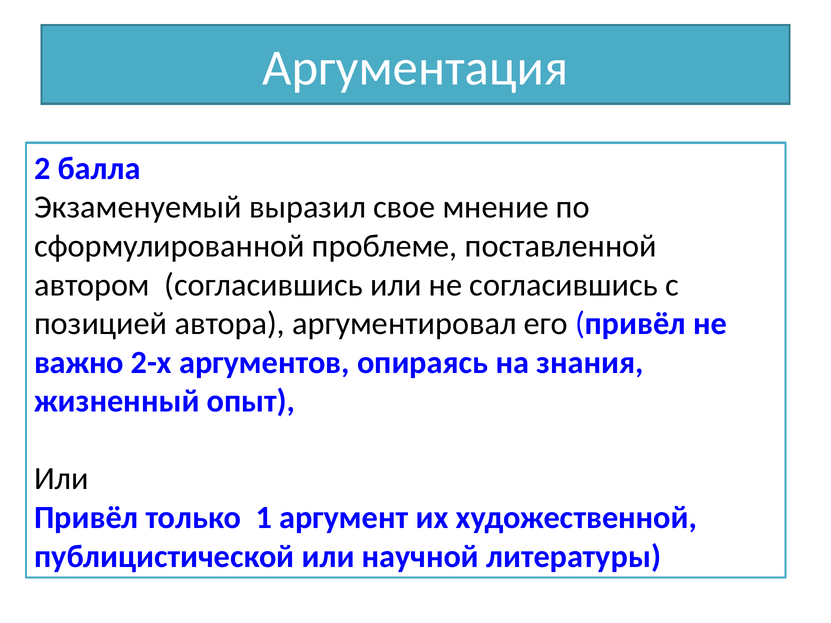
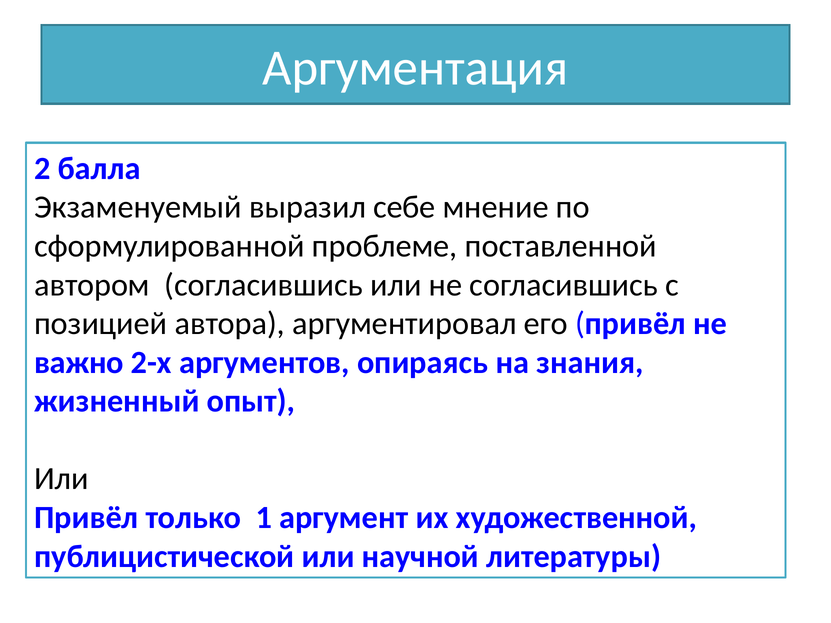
свое: свое -> себе (404, 207)
